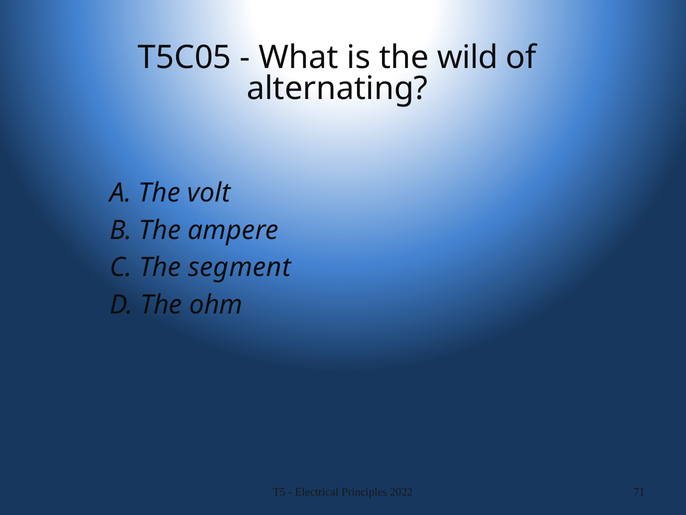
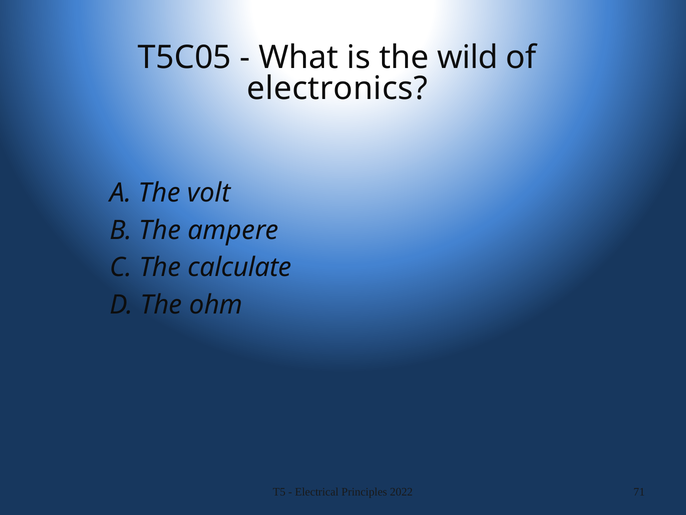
alternating: alternating -> electronics (337, 89)
segment: segment -> calculate (240, 267)
